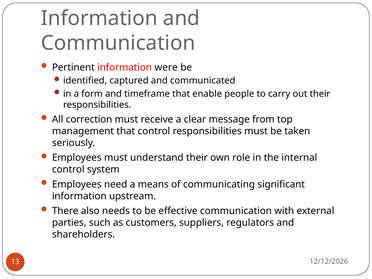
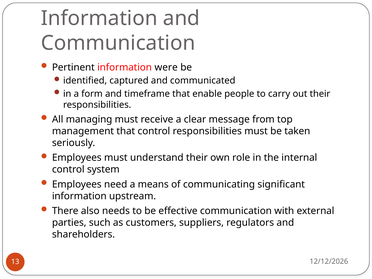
correction: correction -> managing (89, 119)
